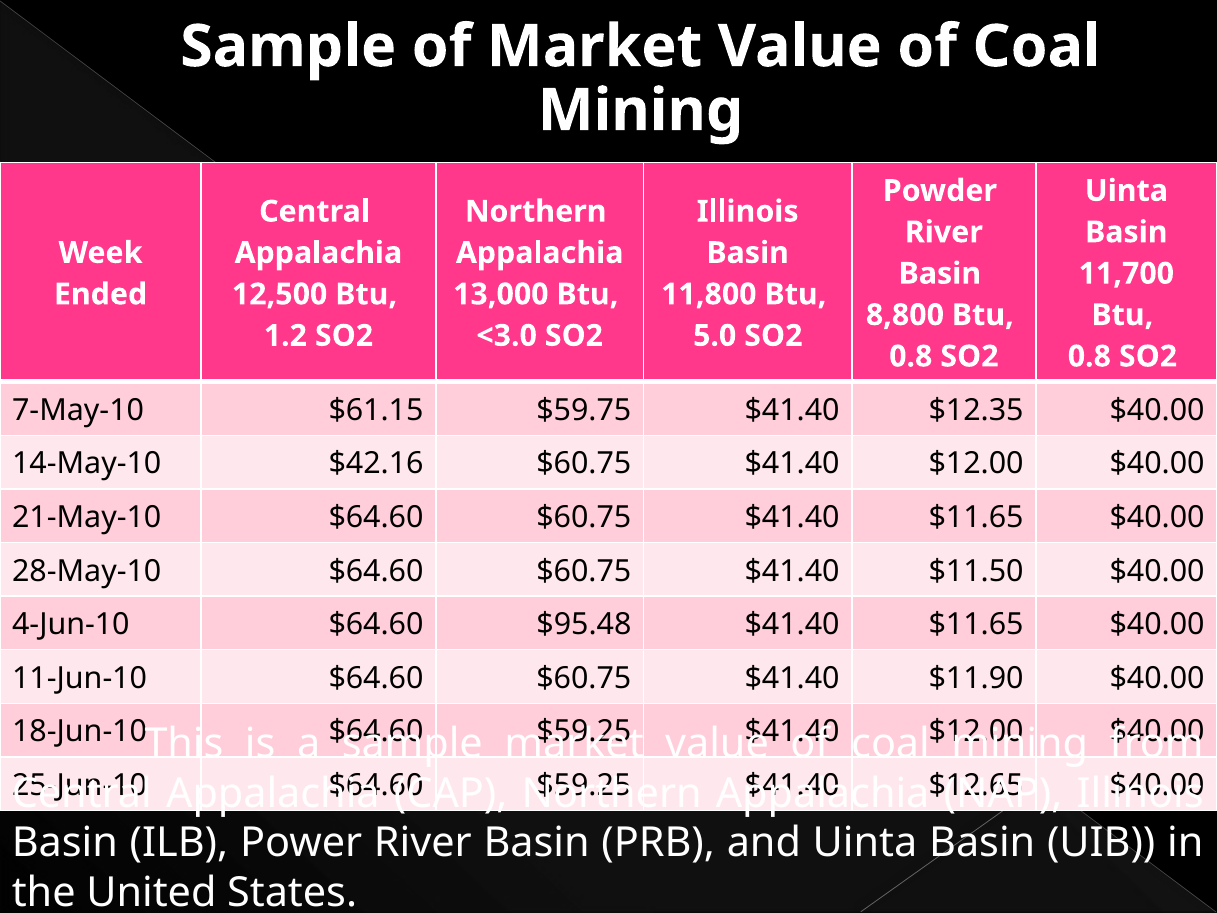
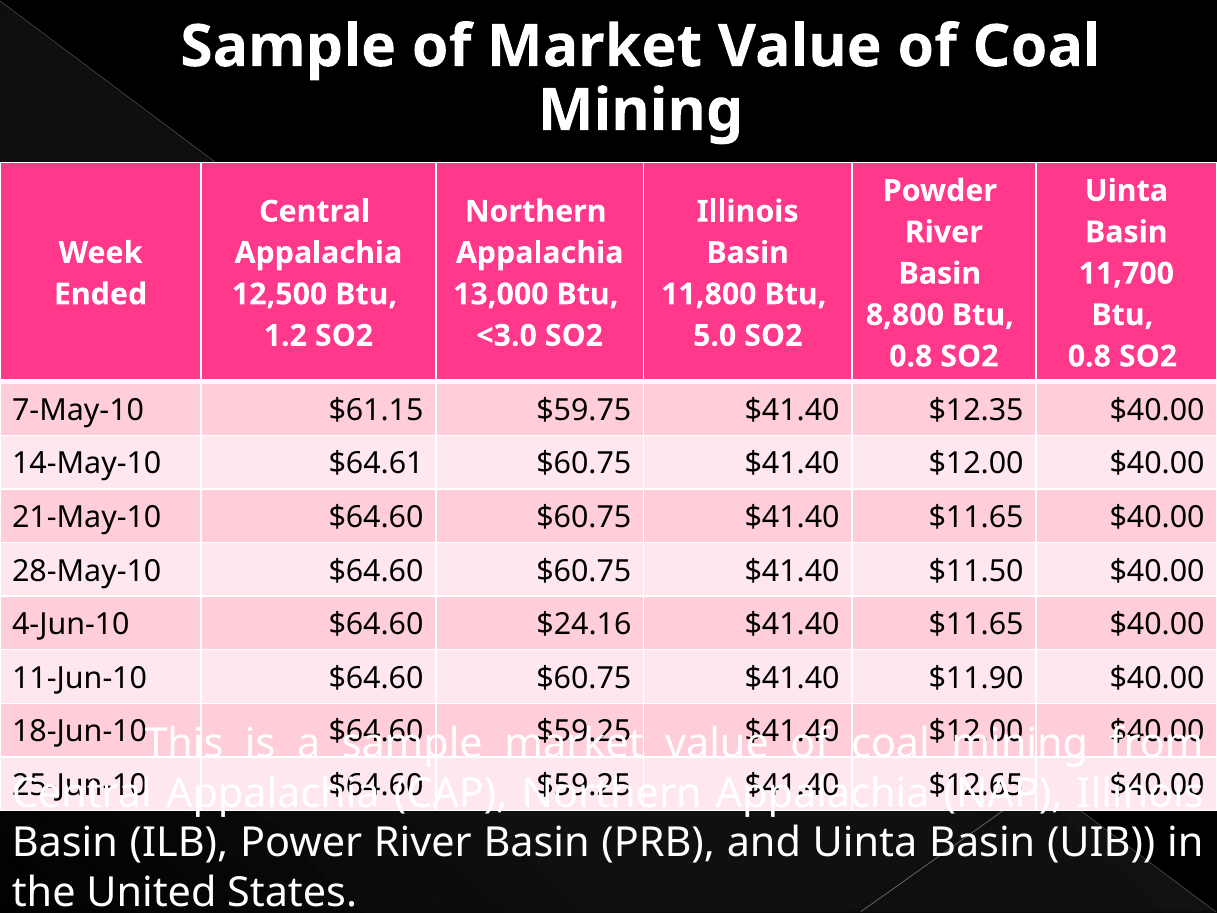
$42.16: $42.16 -> $64.61 (376, 464)
$95.48: $95.48 -> $24.16 (584, 624)
